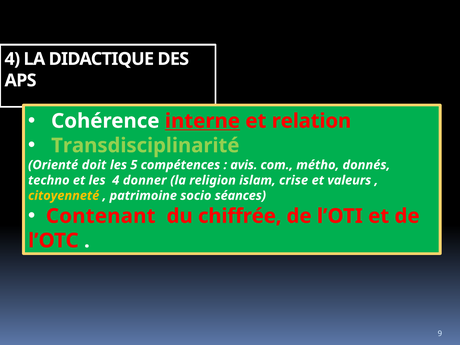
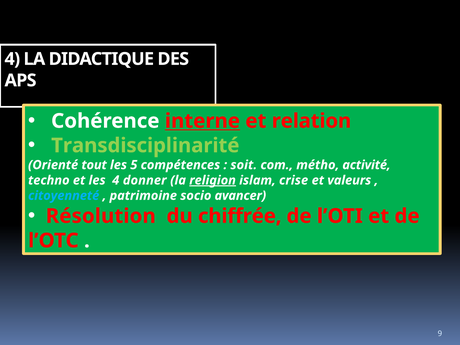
doit: doit -> tout (94, 165)
avis: avis -> soit (244, 165)
donnés: donnés -> activité (366, 165)
religion underline: none -> present (213, 180)
citoyenneté colour: yellow -> light blue (64, 196)
séances: séances -> avancer (240, 196)
Contenant: Contenant -> Résolution (101, 216)
